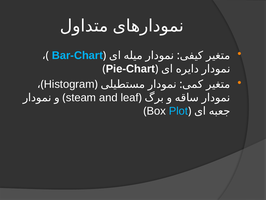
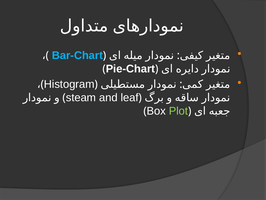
Plot colour: light blue -> light green (178, 111)
